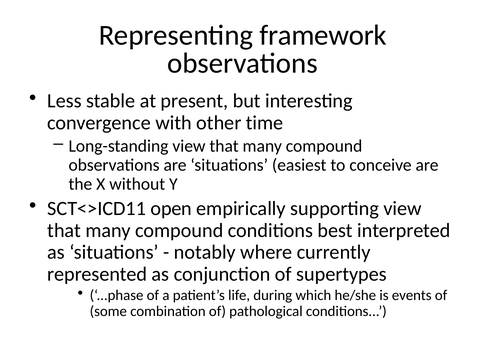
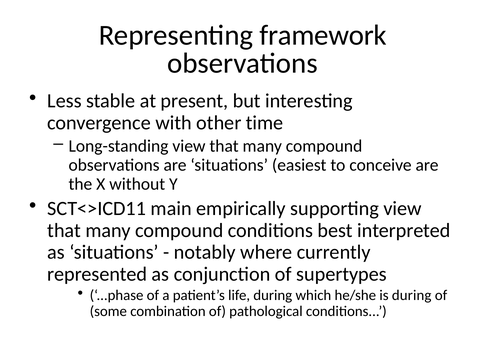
open: open -> main (171, 208)
is events: events -> during (412, 295)
